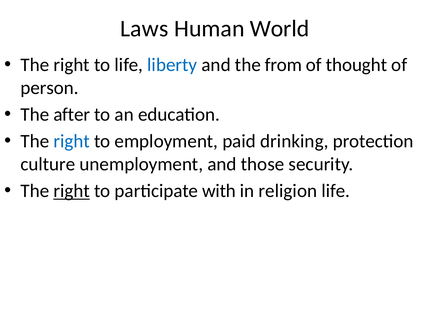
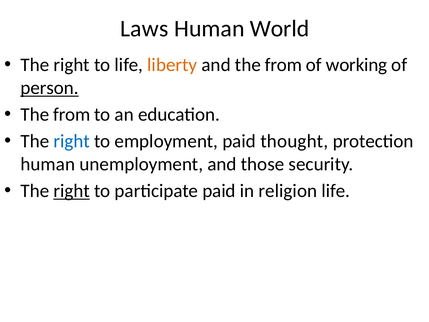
liberty colour: blue -> orange (172, 65)
thought: thought -> working (357, 65)
person underline: none -> present (49, 88)
after: after -> from (72, 115)
drinking: drinking -> thought (294, 141)
culture: culture -> human (48, 164)
participate with: with -> paid (219, 191)
